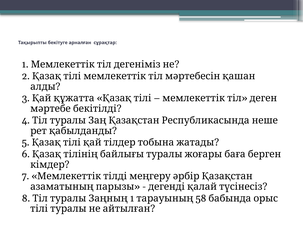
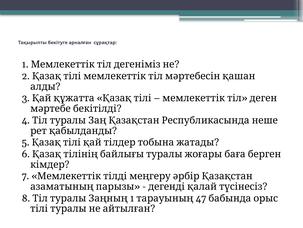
58: 58 -> 47 (201, 198)
